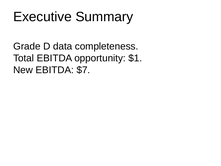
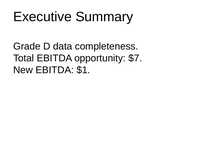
$1: $1 -> $7 (135, 58)
$7: $7 -> $1 (83, 70)
